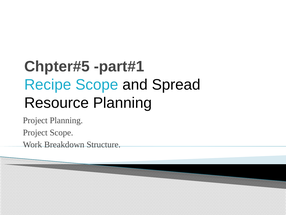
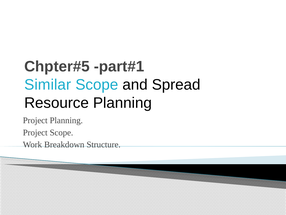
Recipe: Recipe -> Similar (48, 85)
